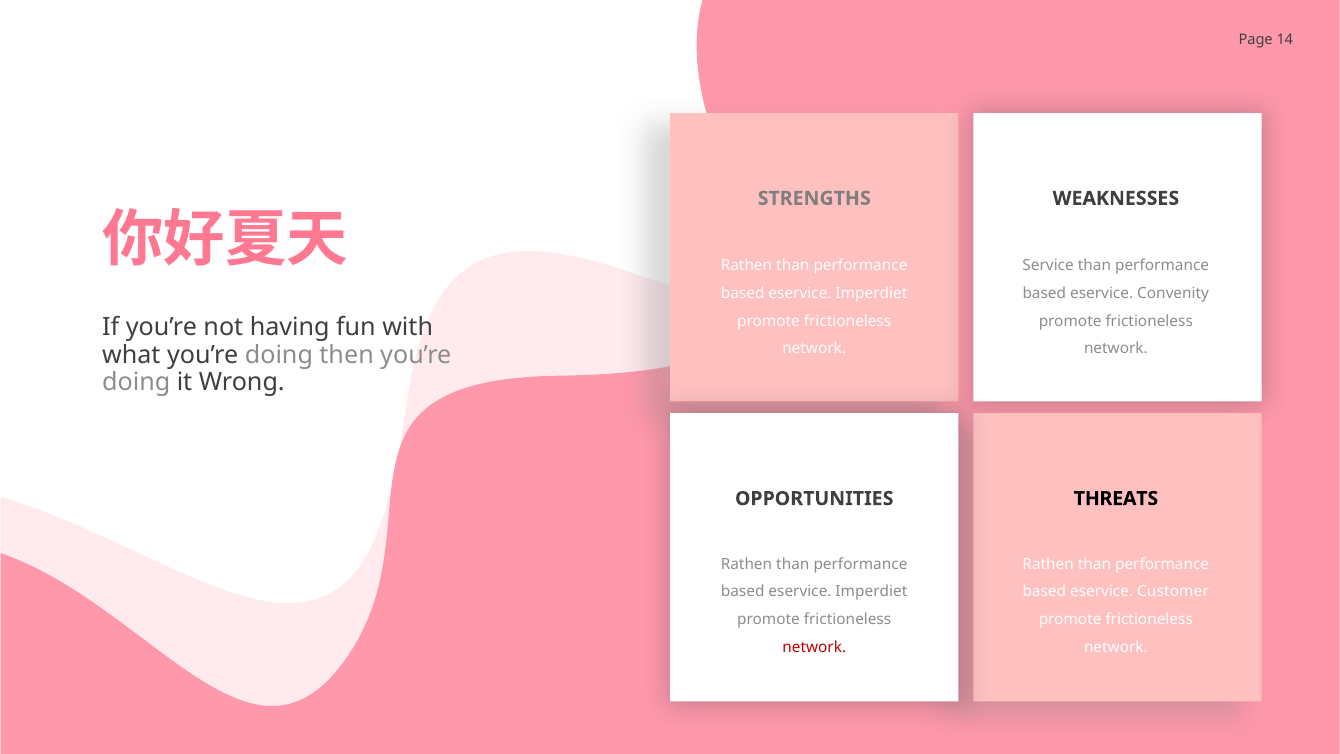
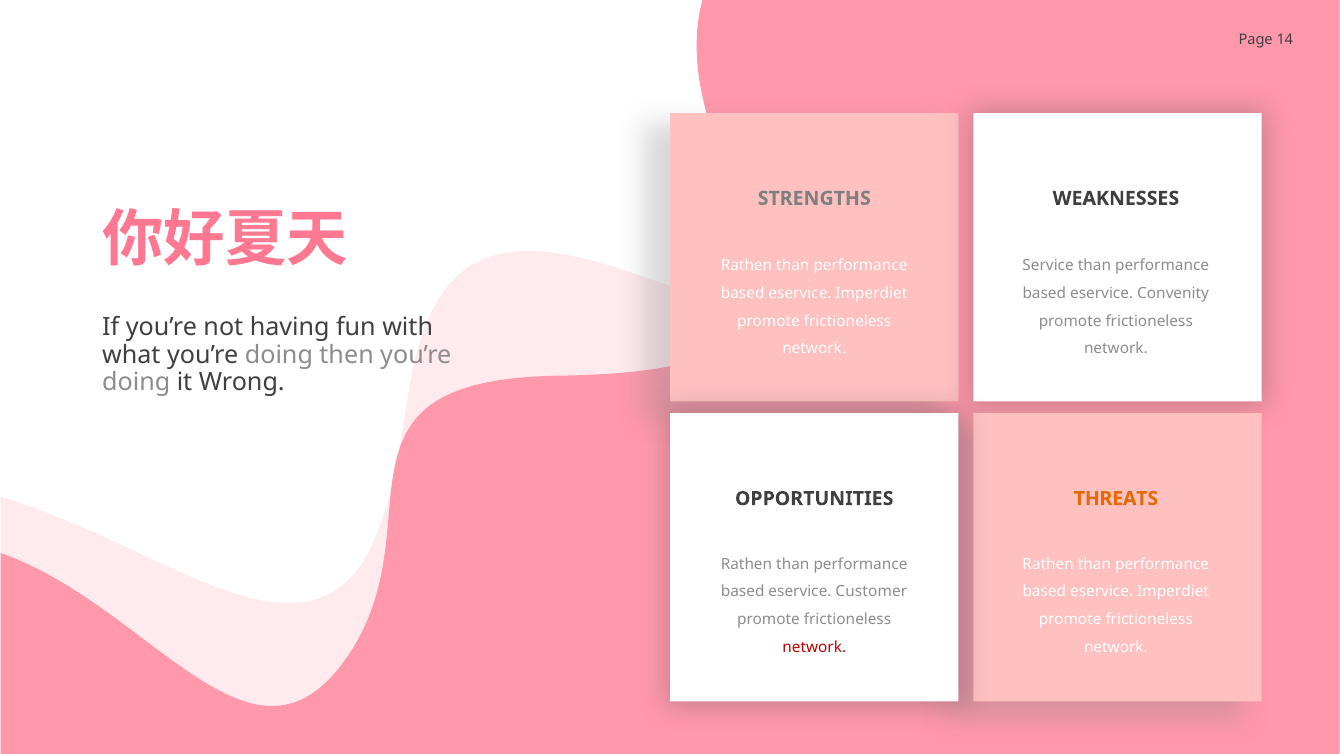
THREATS colour: black -> orange (1116, 498)
Imperdiet: Imperdiet -> Customer (871, 592)
Customer: Customer -> Imperdiet (1173, 592)
